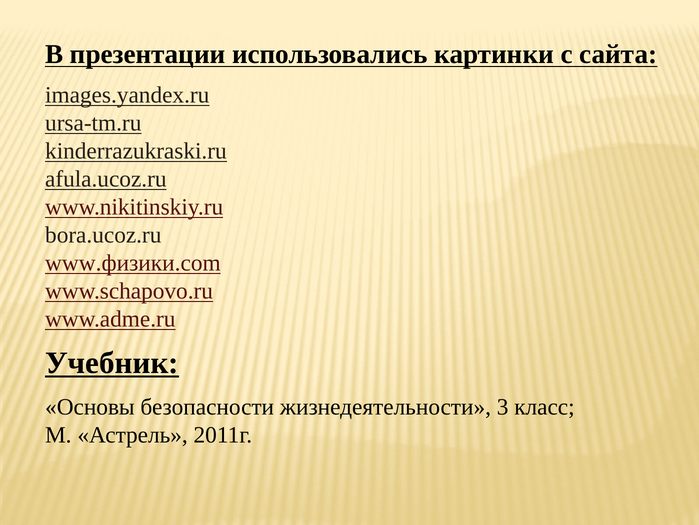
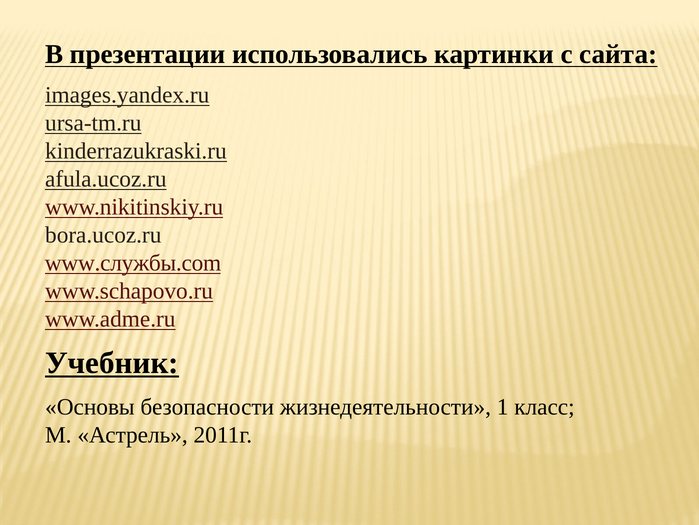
www.физики.com: www.физики.com -> www.службы.com (133, 263)
3: 3 -> 1 (503, 407)
